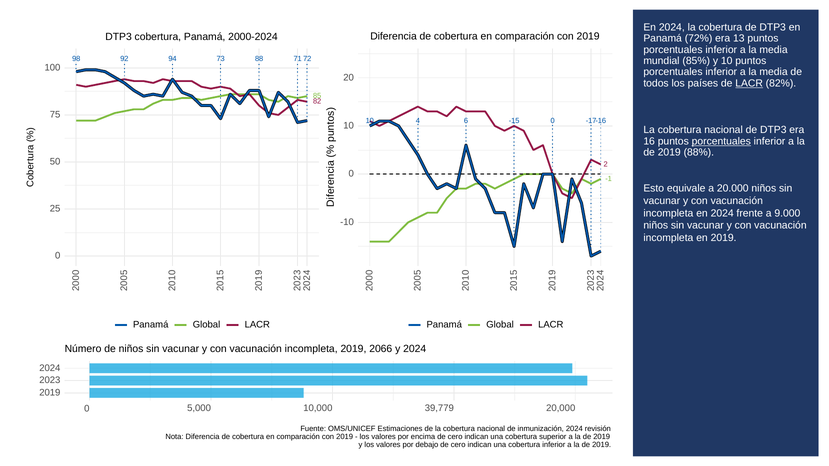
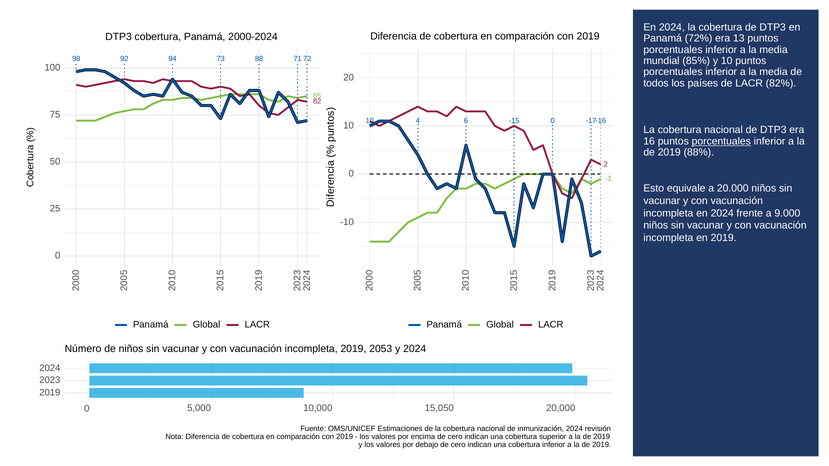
LACR underline: present -> none (749, 83)
2066: 2066 -> 2053 (381, 349)
39,779: 39,779 -> 15,050 (439, 408)
